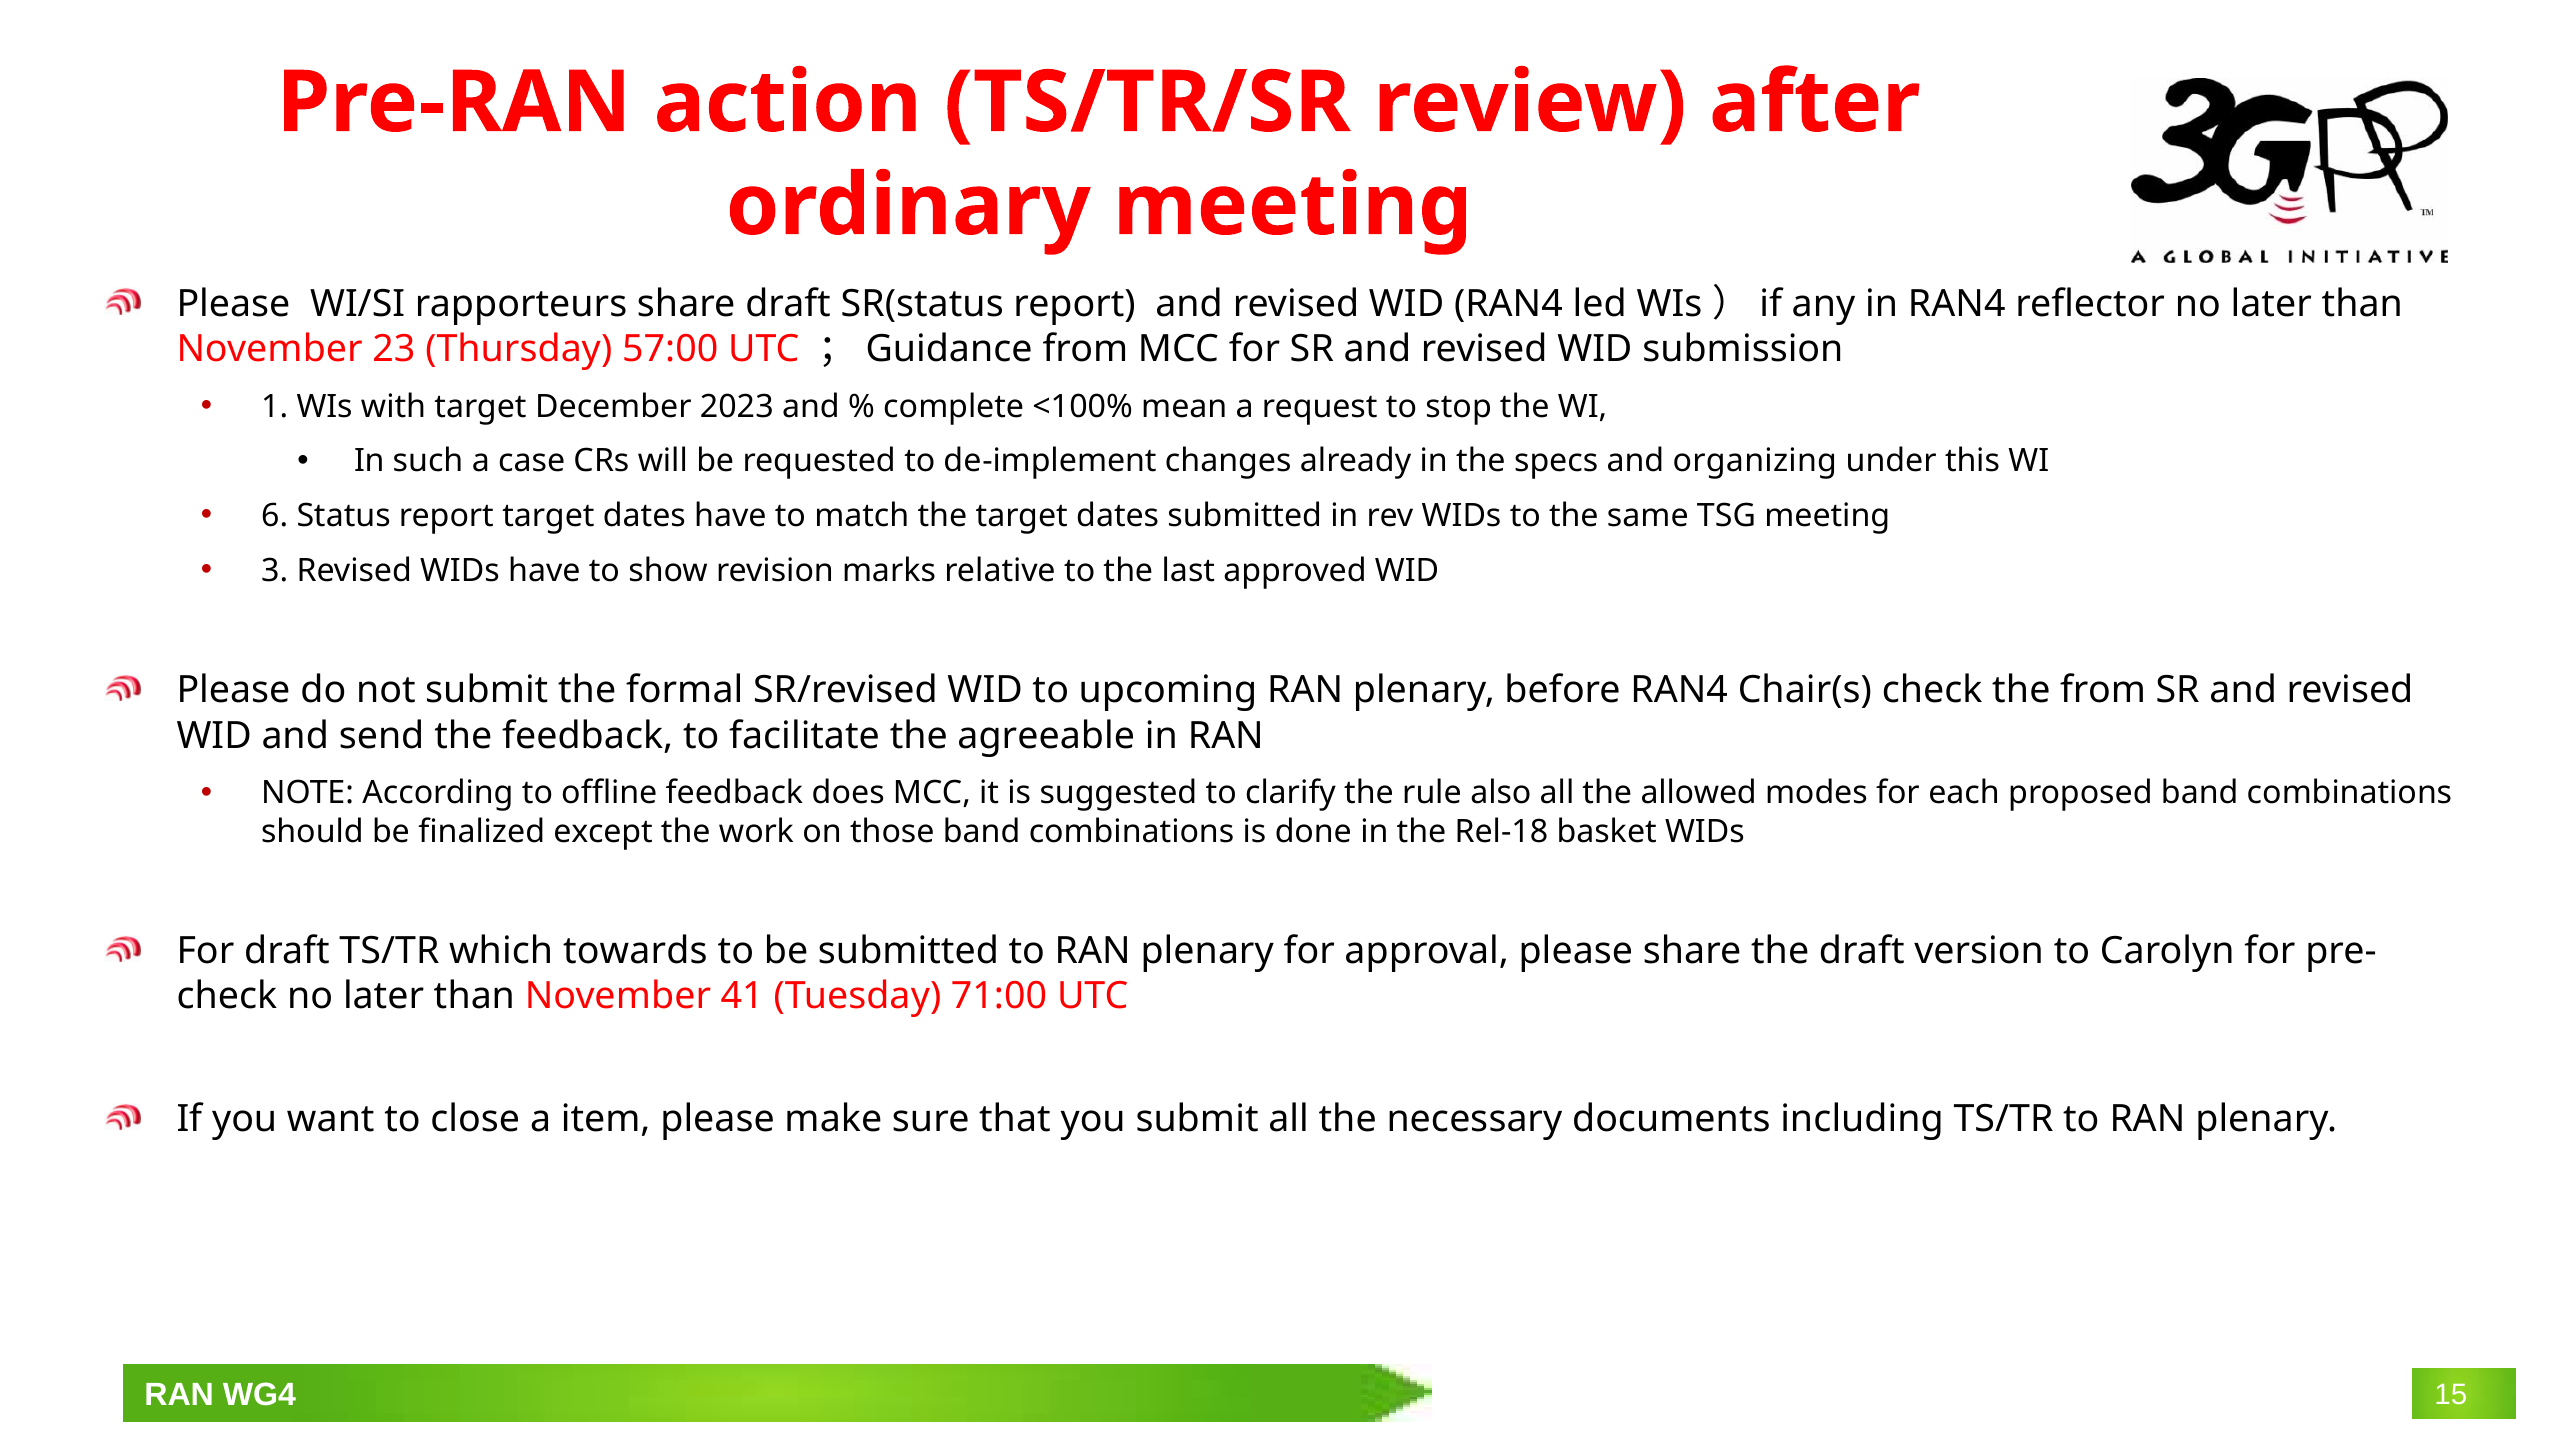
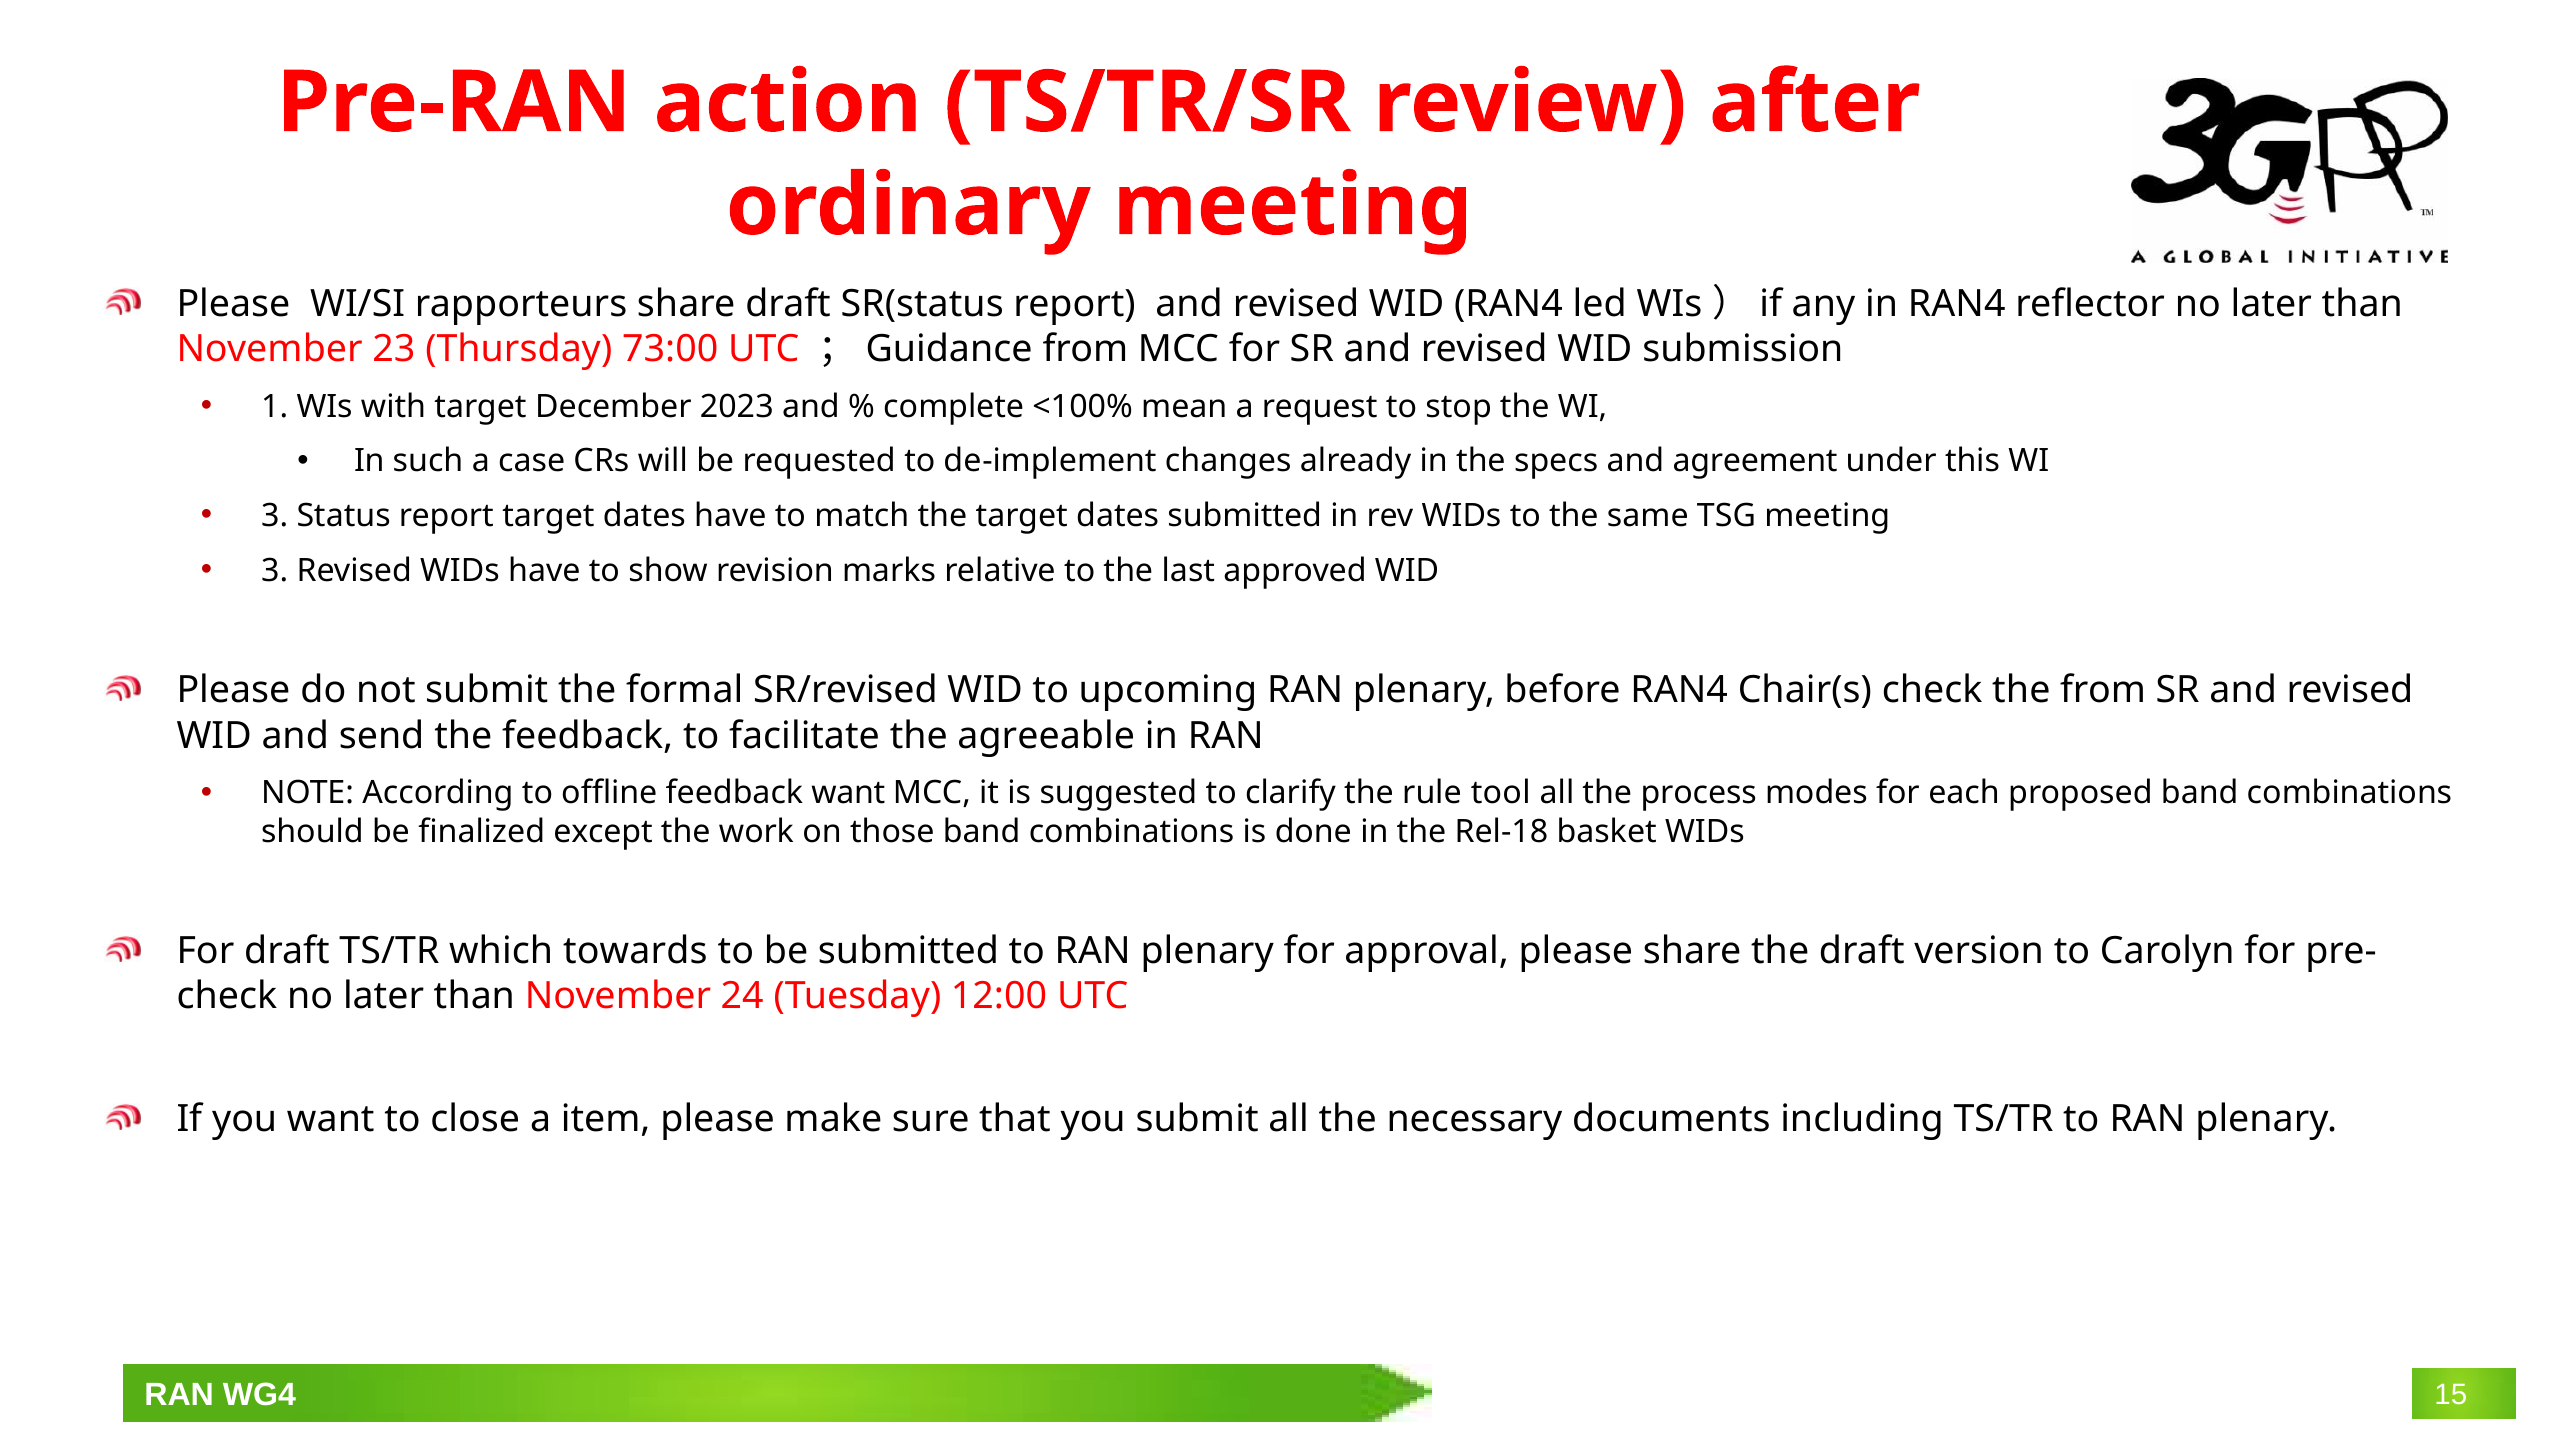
57:00: 57:00 -> 73:00 (670, 349)
organizing: organizing -> agreement (1755, 461)
6: 6 -> 3 (275, 516)
feedback does: does -> want (848, 793)
also: also -> tool (1501, 793)
allowed: allowed -> process (1699, 793)
41: 41 -> 24 (742, 997)
71:00: 71:00 -> 12:00 (999, 997)
